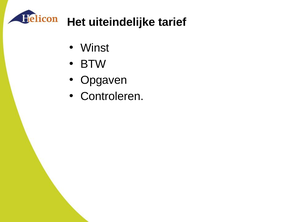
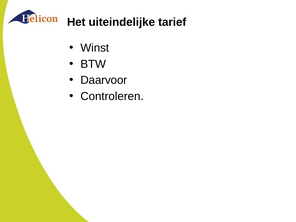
Opgaven: Opgaven -> Daarvoor (104, 80)
